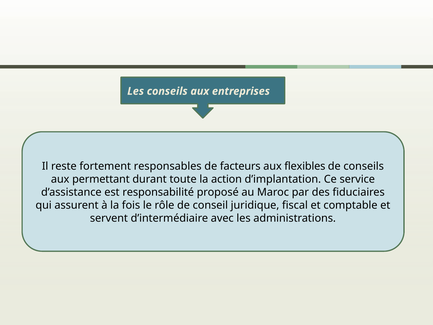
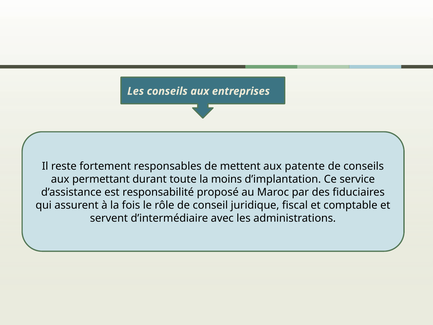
facteurs: facteurs -> mettent (240, 166)
flexibles: flexibles -> patente (305, 166)
action: action -> moins (227, 179)
